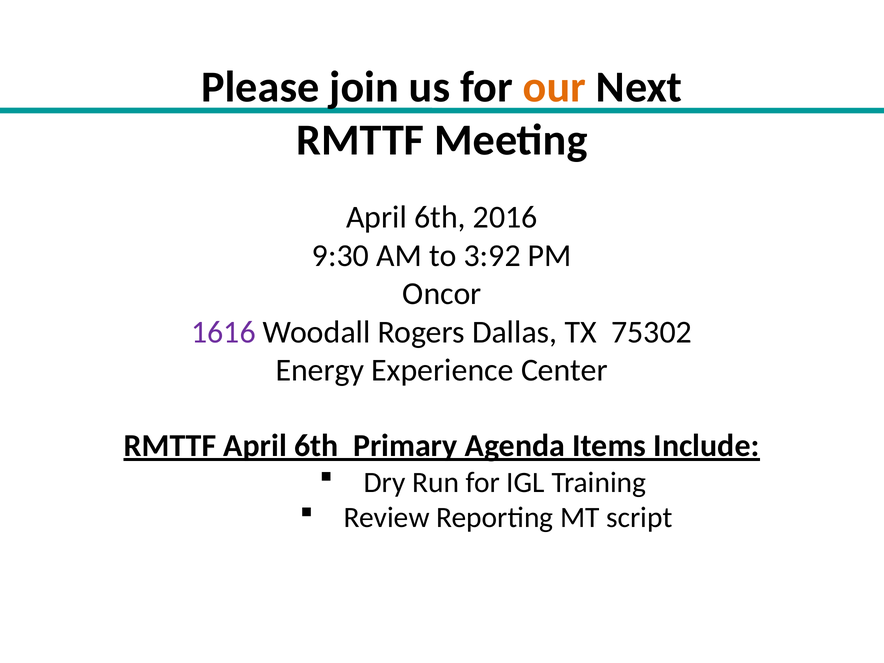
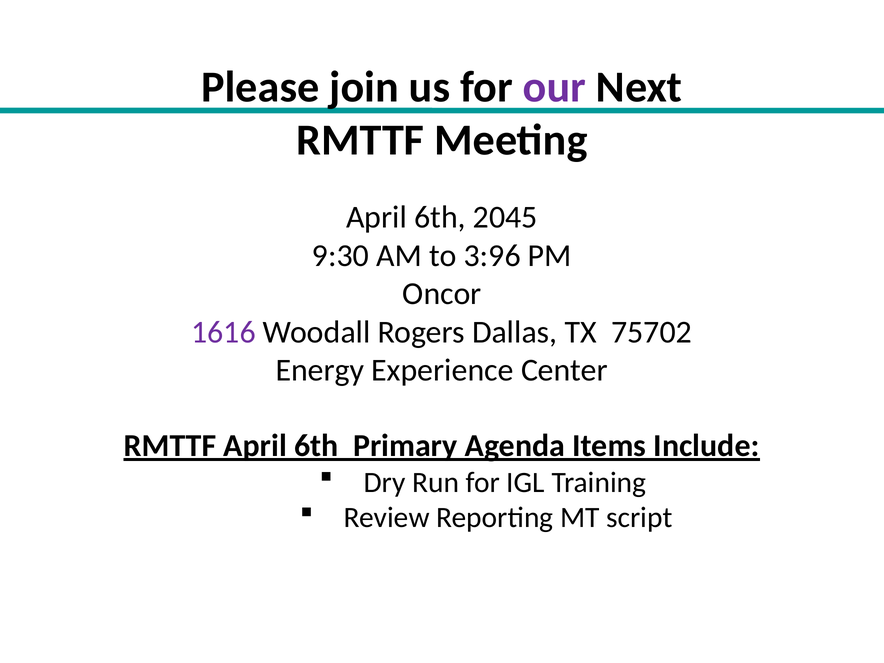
our colour: orange -> purple (554, 87)
2016: 2016 -> 2045 (505, 217)
3:92: 3:92 -> 3:96 (492, 256)
75302: 75302 -> 75702 (651, 332)
